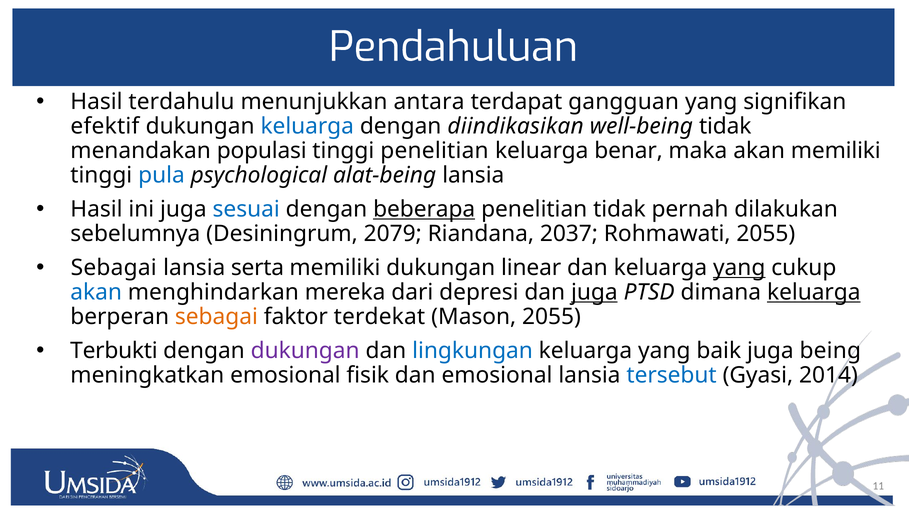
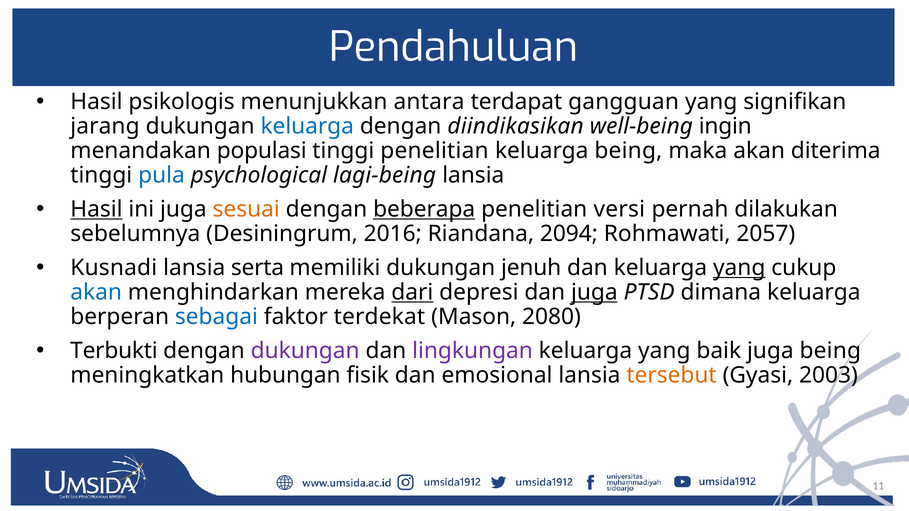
terdahulu: terdahulu -> psikologis (182, 102)
efektif: efektif -> jarang (105, 126)
well-being tidak: tidak -> ingin (725, 126)
keluarga benar: benar -> being (628, 151)
akan memiliki: memiliki -> diterima (836, 151)
alat-being: alat-being -> lagi-being (385, 175)
Hasil underline: none -> present (96, 209)
sesuai colour: blue -> orange (246, 209)
penelitian tidak: tidak -> versi (619, 209)
2079: 2079 -> 2016 (393, 234)
2037: 2037 -> 2094 (569, 234)
Rohmawati 2055: 2055 -> 2057 (766, 234)
Sebagai: Sebagai -> Kusnadi (114, 268)
linear: linear -> jenuh (531, 268)
dari underline: none -> present (412, 292)
keluarga underline: present -> none (814, 292)
sebagai colour: orange -> blue (216, 317)
Mason 2055: 2055 -> 2080 (551, 317)
lingkungan colour: blue -> purple (473, 351)
meningkatkan emosional: emosional -> hubungan (285, 375)
tersebut colour: blue -> orange (672, 375)
2014: 2014 -> 2003 (828, 375)
